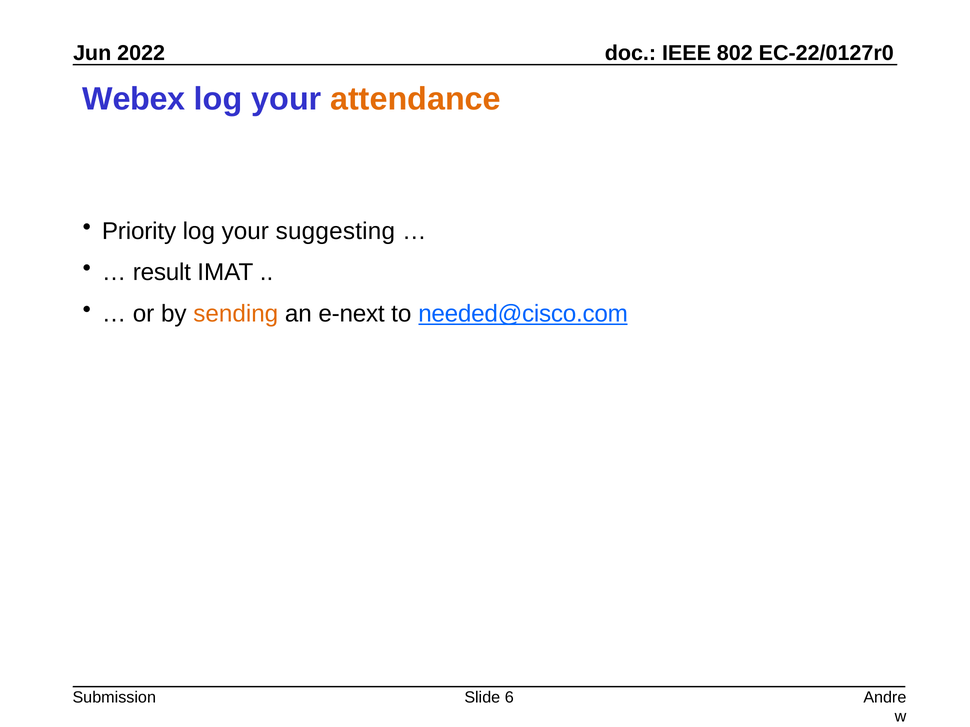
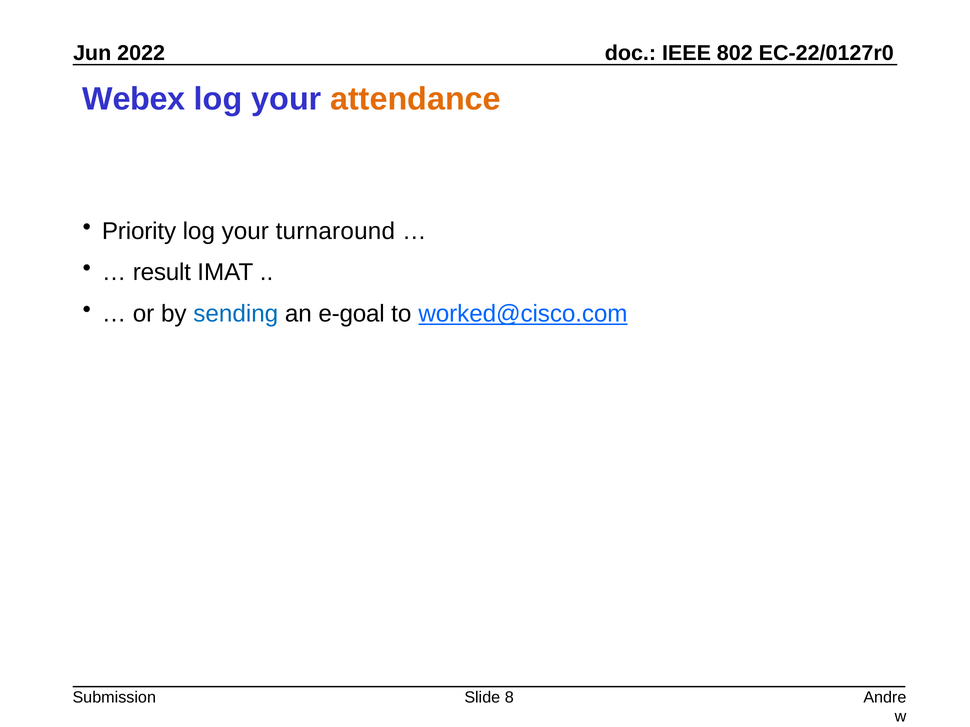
suggesting: suggesting -> turnaround (335, 231)
sending colour: orange -> blue (236, 314)
e-next: e-next -> e-goal (352, 314)
needed@cisco.com: needed@cisco.com -> worked@cisco.com (523, 314)
6: 6 -> 8 (509, 698)
